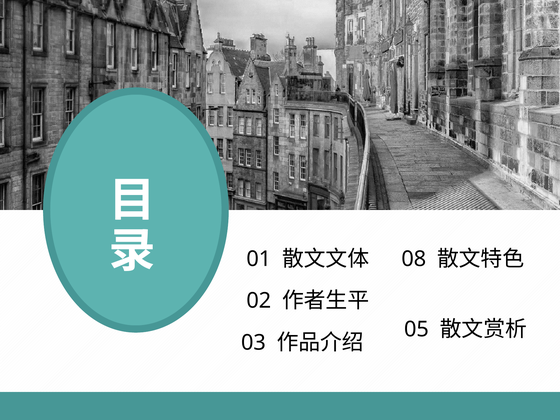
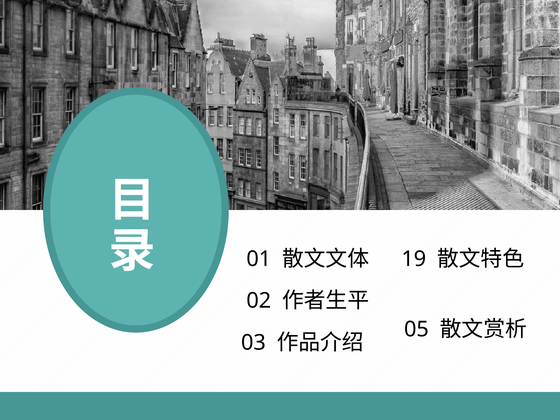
08: 08 -> 19 (414, 259)
